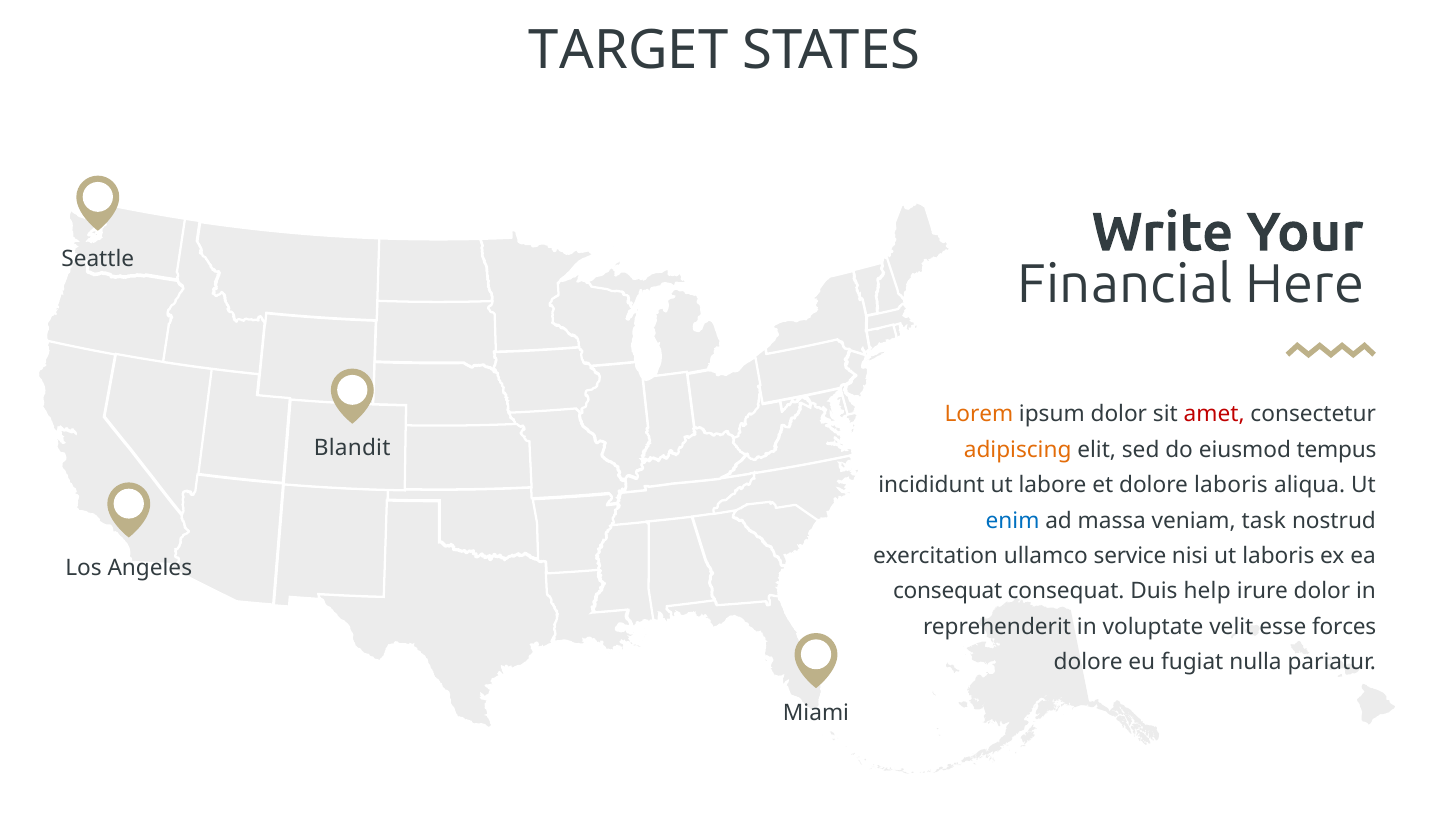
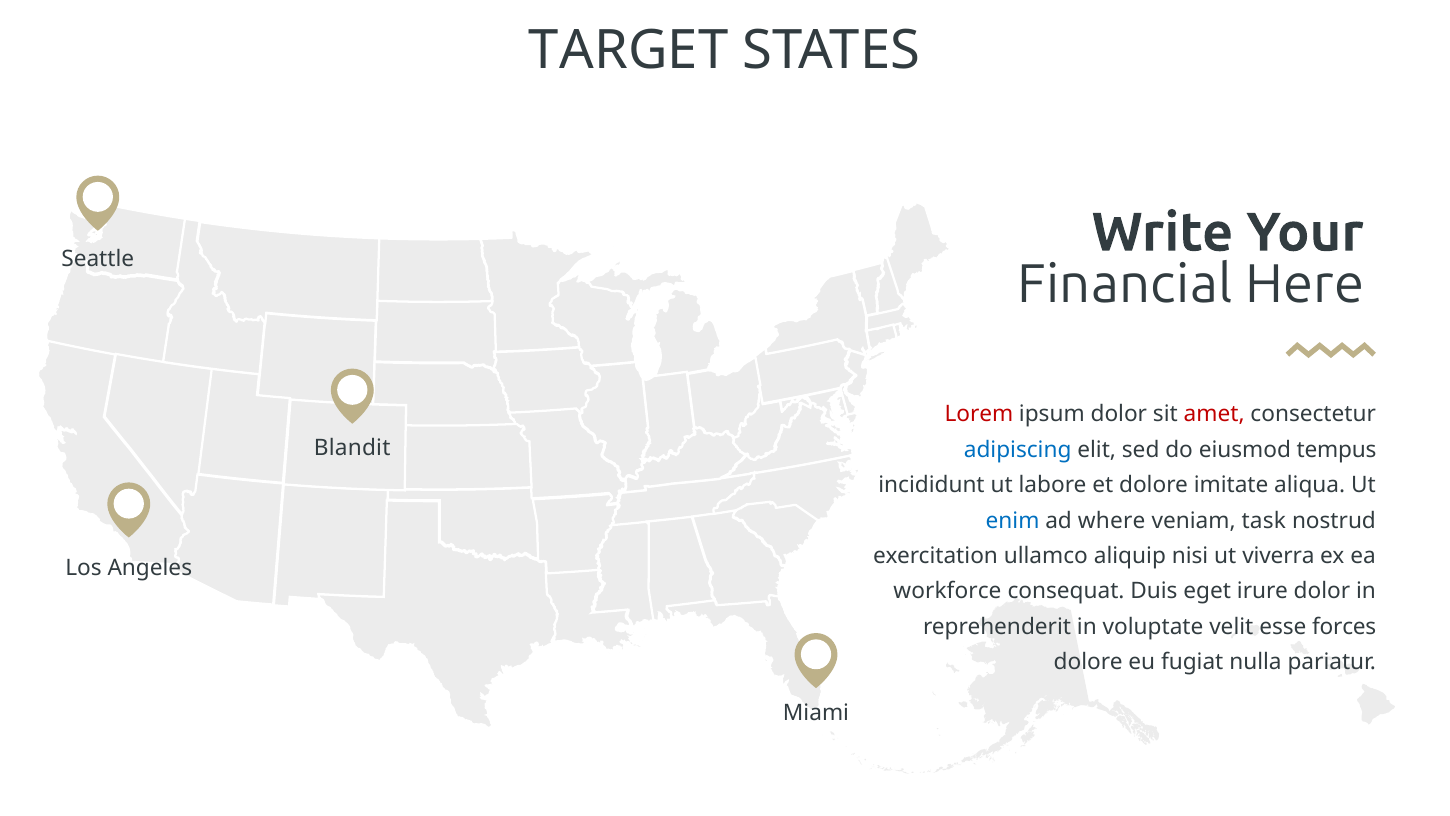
Lorem colour: orange -> red (979, 414)
adipiscing colour: orange -> blue (1018, 450)
dolore laboris: laboris -> imitate (1231, 485)
massa: massa -> where (1112, 520)
service: service -> aliquip (1130, 556)
ut laboris: laboris -> viverra (1278, 556)
consequat: consequat -> workforce (947, 591)
help: help -> eget (1207, 591)
